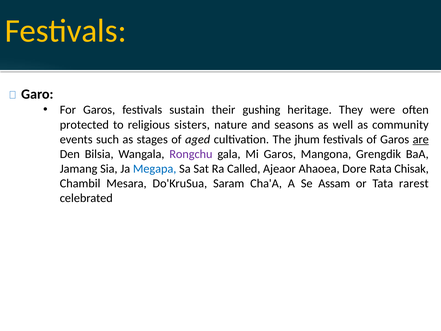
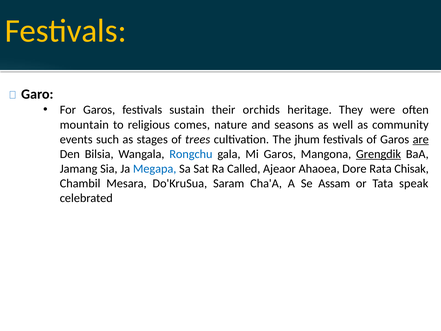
gushing: gushing -> orchids (261, 110)
protected: protected -> mountain (84, 125)
sisters: sisters -> comes (192, 125)
aged: aged -> trees (198, 139)
Rongchu colour: purple -> blue (191, 154)
Grengdik underline: none -> present (379, 154)
rarest: rarest -> speak (414, 183)
